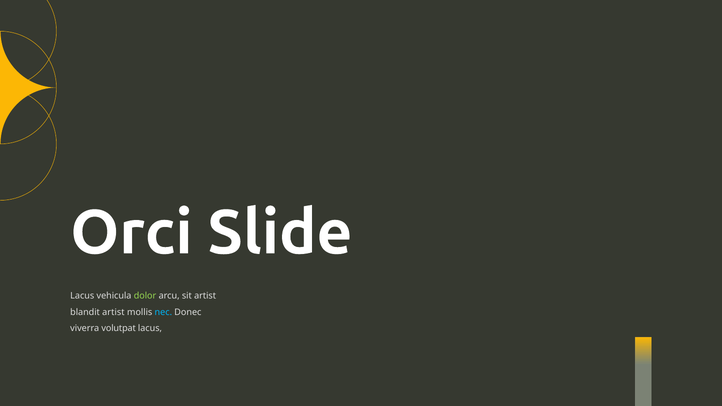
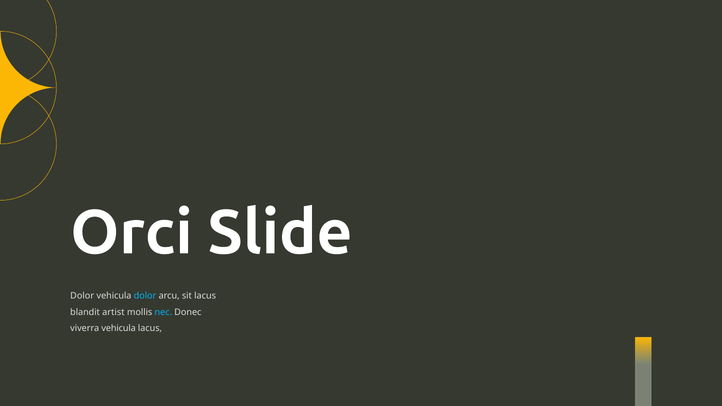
Lacus: Lacus -> Dolor (82, 296)
dolor colour: light green -> light blue (145, 296)
sit artist: artist -> lacus (205, 296)
viverra volutpat: volutpat -> vehicula (119, 328)
